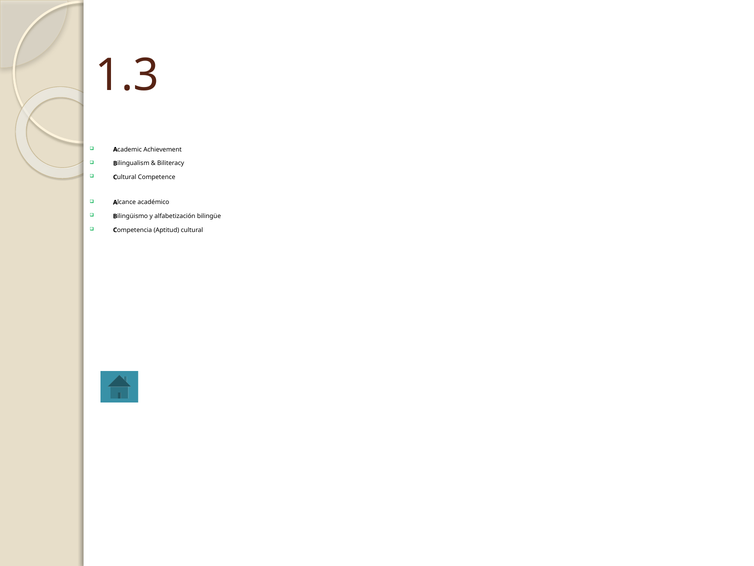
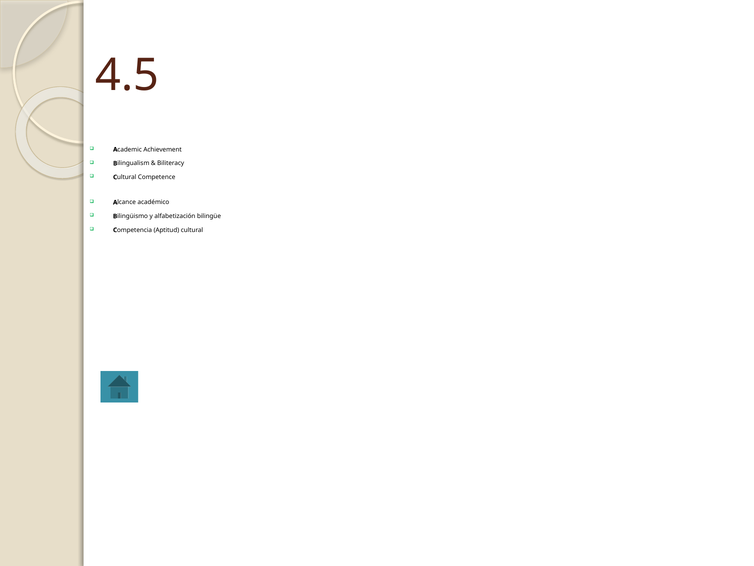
1.3: 1.3 -> 4.5 (127, 75)
